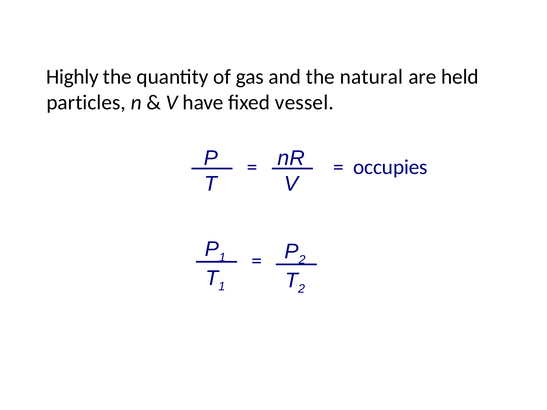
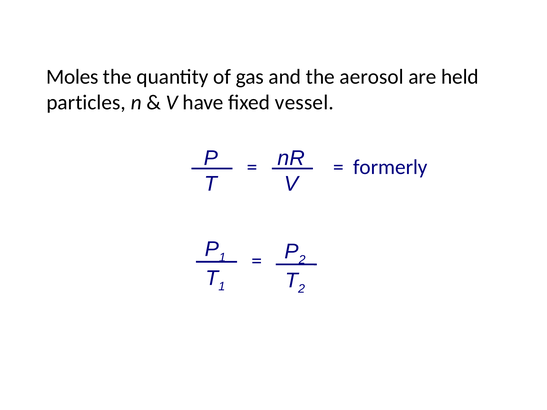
Highly: Highly -> Moles (72, 77)
natural: natural -> aerosol (372, 77)
occupies: occupies -> formerly (390, 167)
